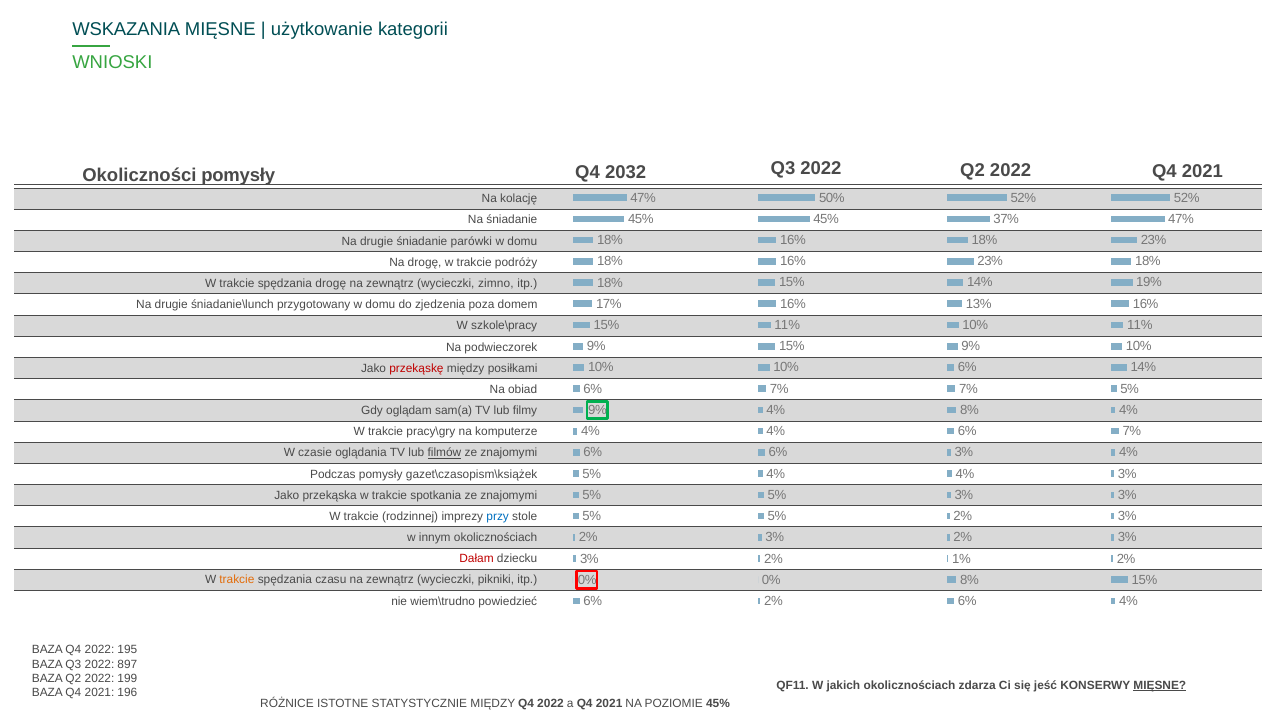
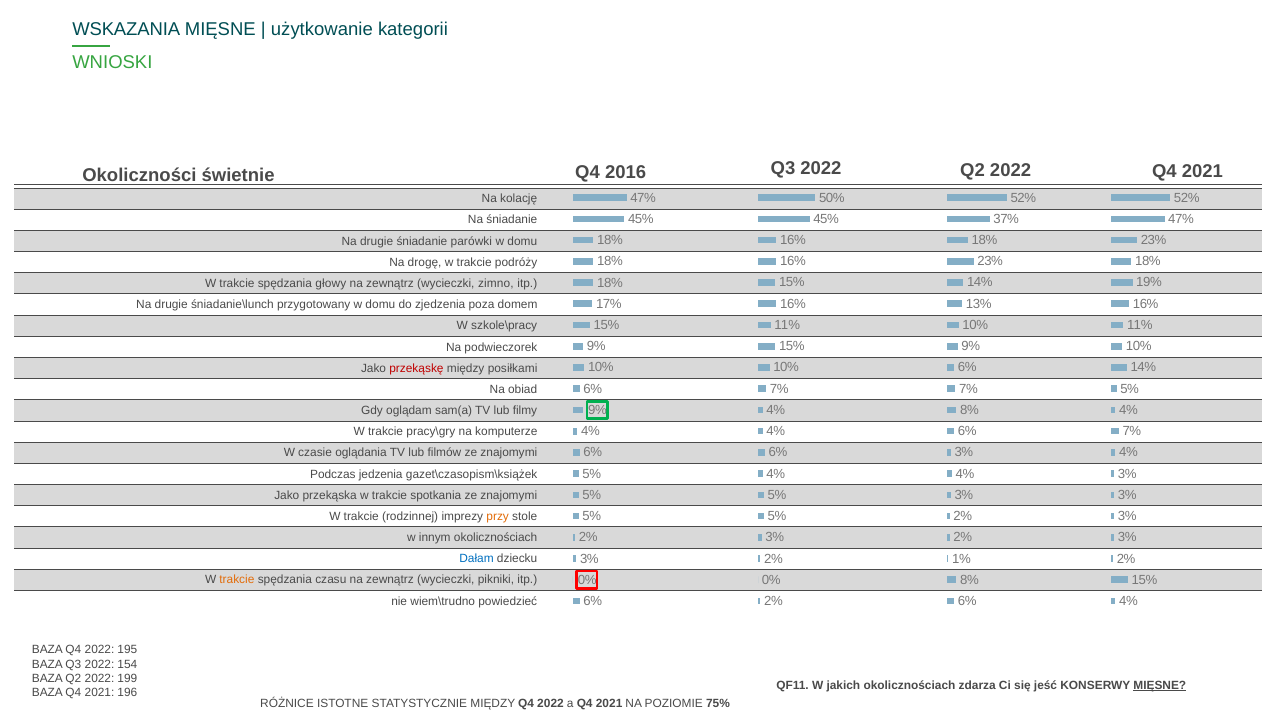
2032: 2032 -> 2016 (626, 172)
Okoliczności pomysły: pomysły -> świetnie (238, 175)
spędzania drogę: drogę -> głowy (331, 283)
filmów underline: present -> none (444, 453)
Podczas pomysły: pomysły -> jedzenia (381, 474)
przy colour: blue -> orange (498, 516)
Dałam colour: red -> blue (477, 558)
897: 897 -> 154 (127, 663)
POZIOMIE 45%: 45% -> 75% (718, 703)
